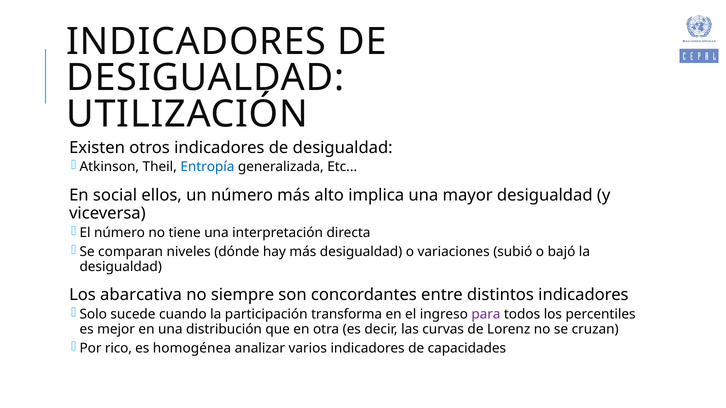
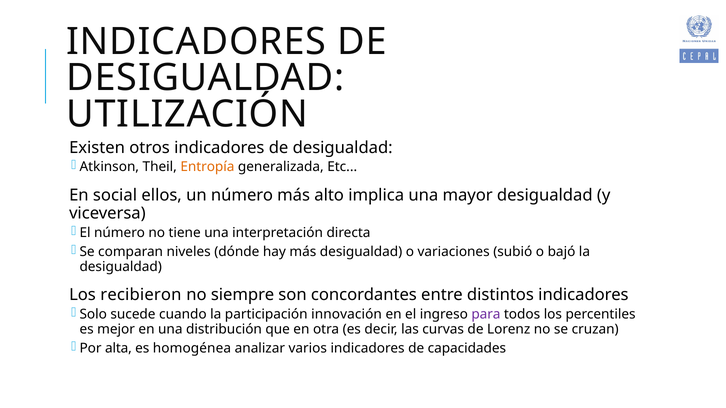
Entropía colour: blue -> orange (207, 167)
abarcativa: abarcativa -> recibieron (141, 295)
transforma: transforma -> innovación (347, 315)
rico: rico -> alta (118, 349)
